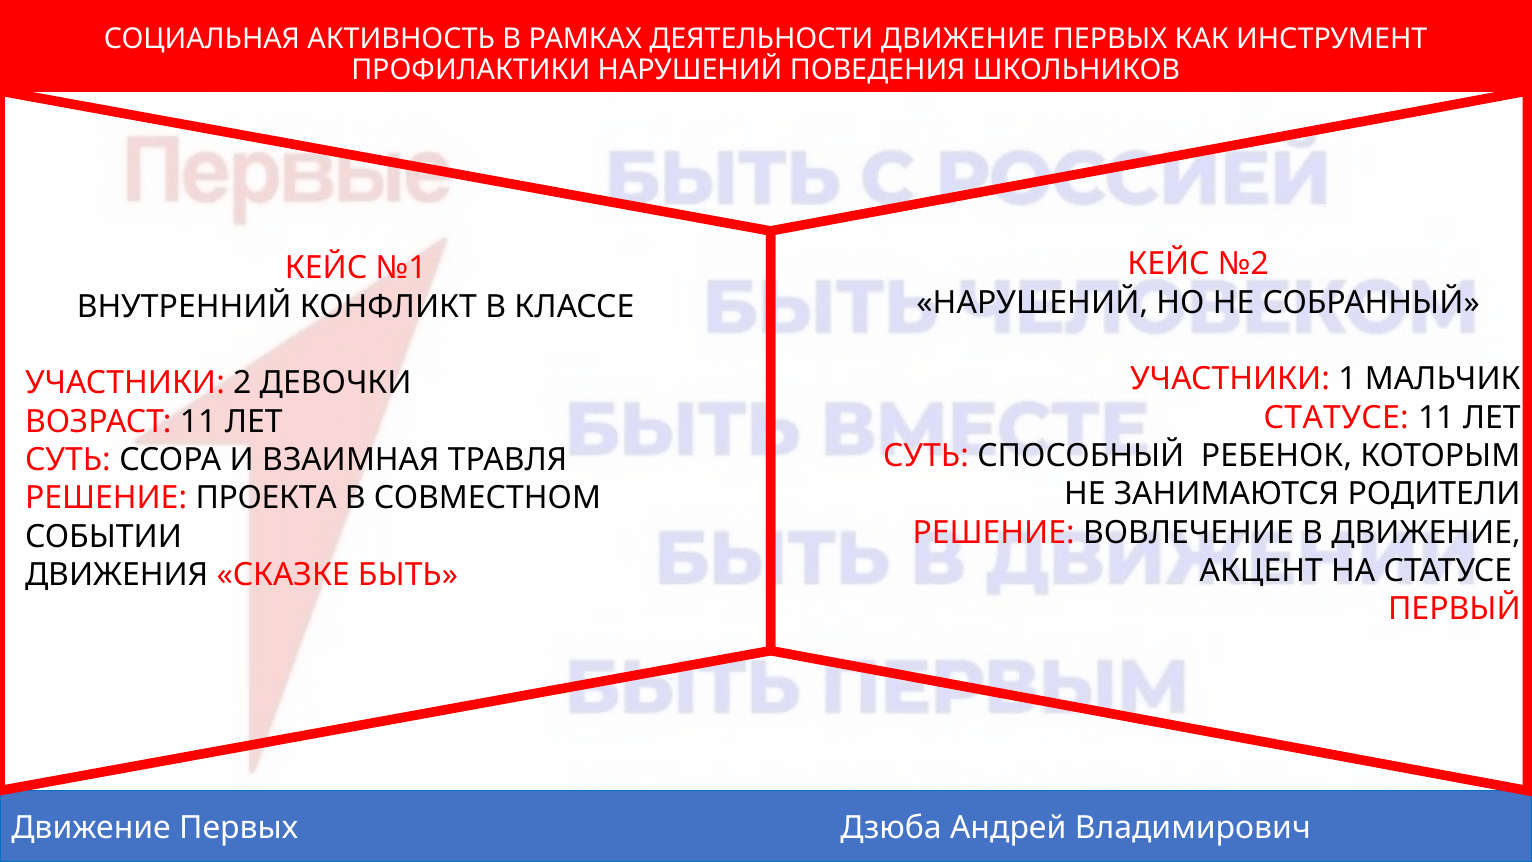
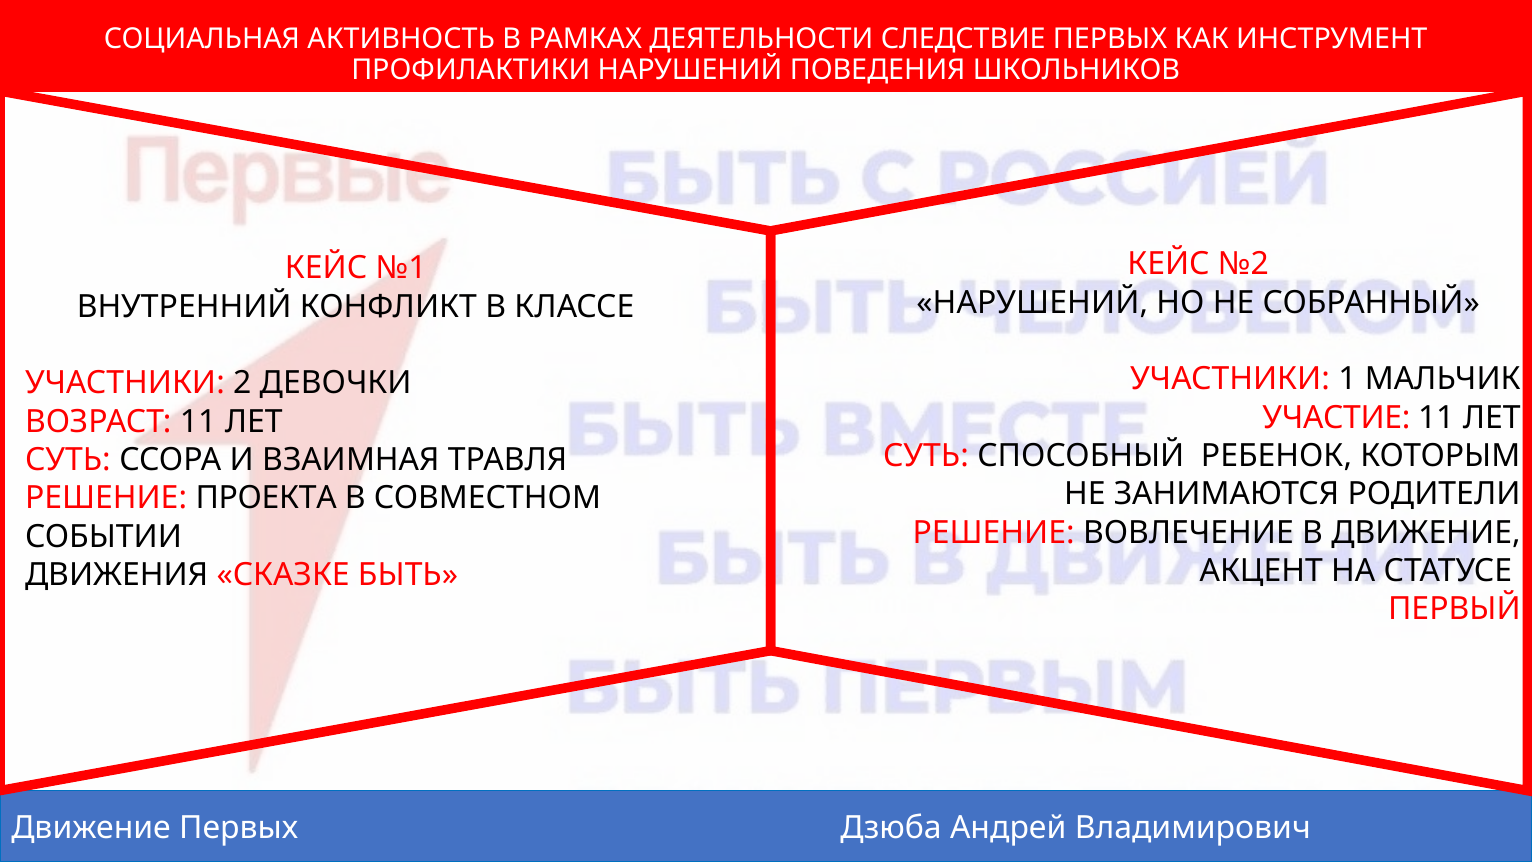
ДЕЯТЕЛЬНОСТИ ДВИЖЕНИЕ: ДВИЖЕНИЕ -> СЛЕДСТВИЕ (963, 39)
СТАТУСЕ: СТАТУСЕ -> УЧАСТИЕ (1336, 417)
